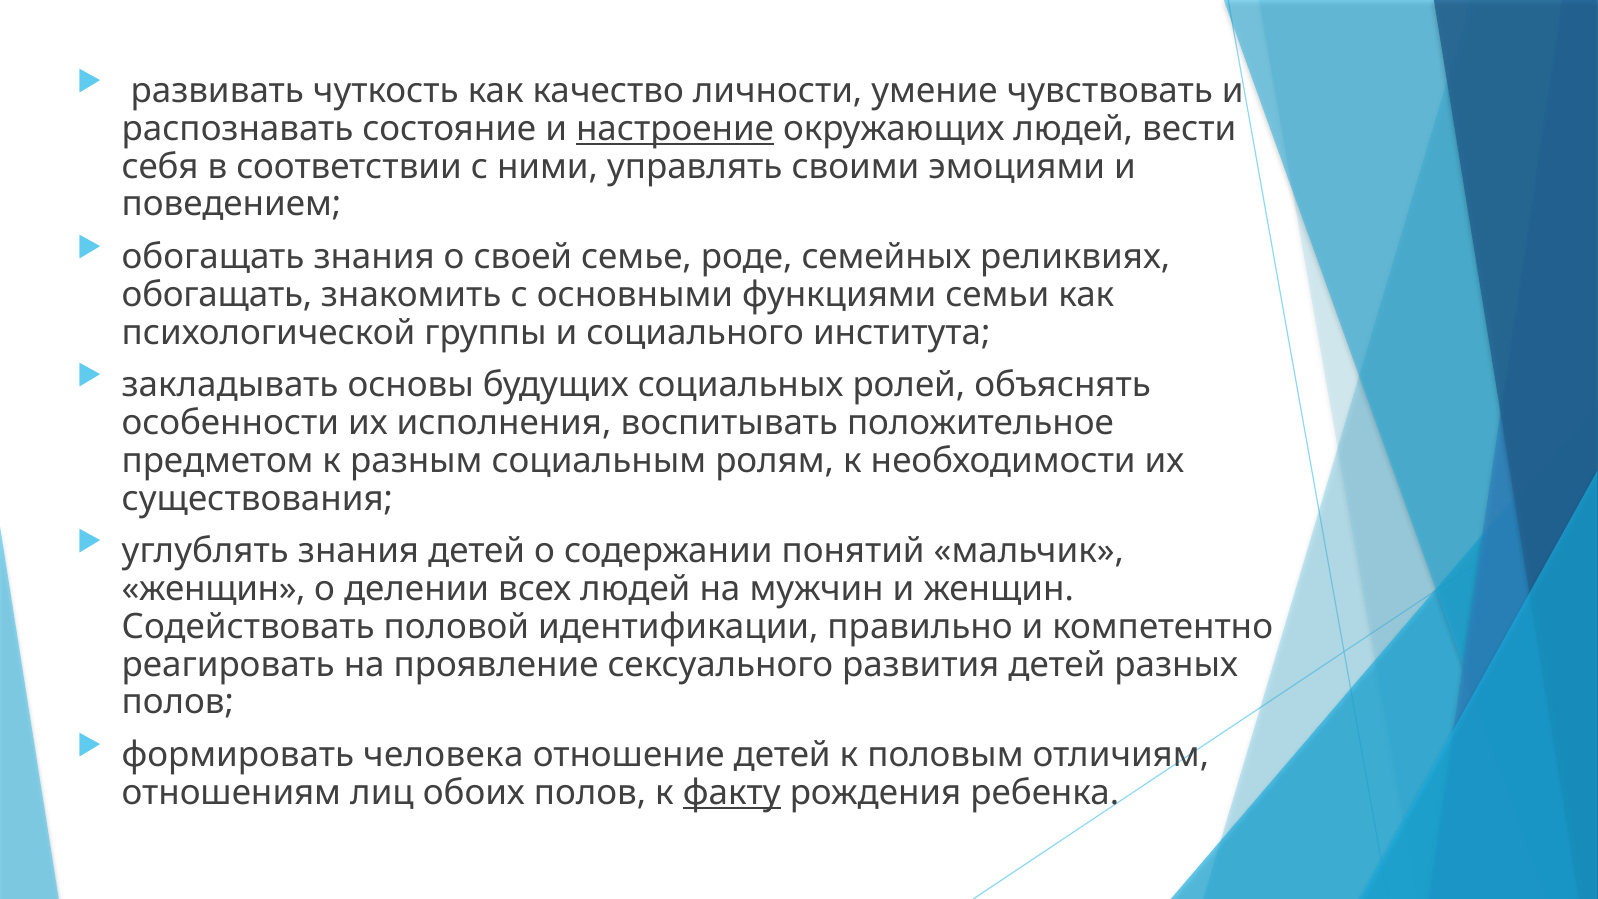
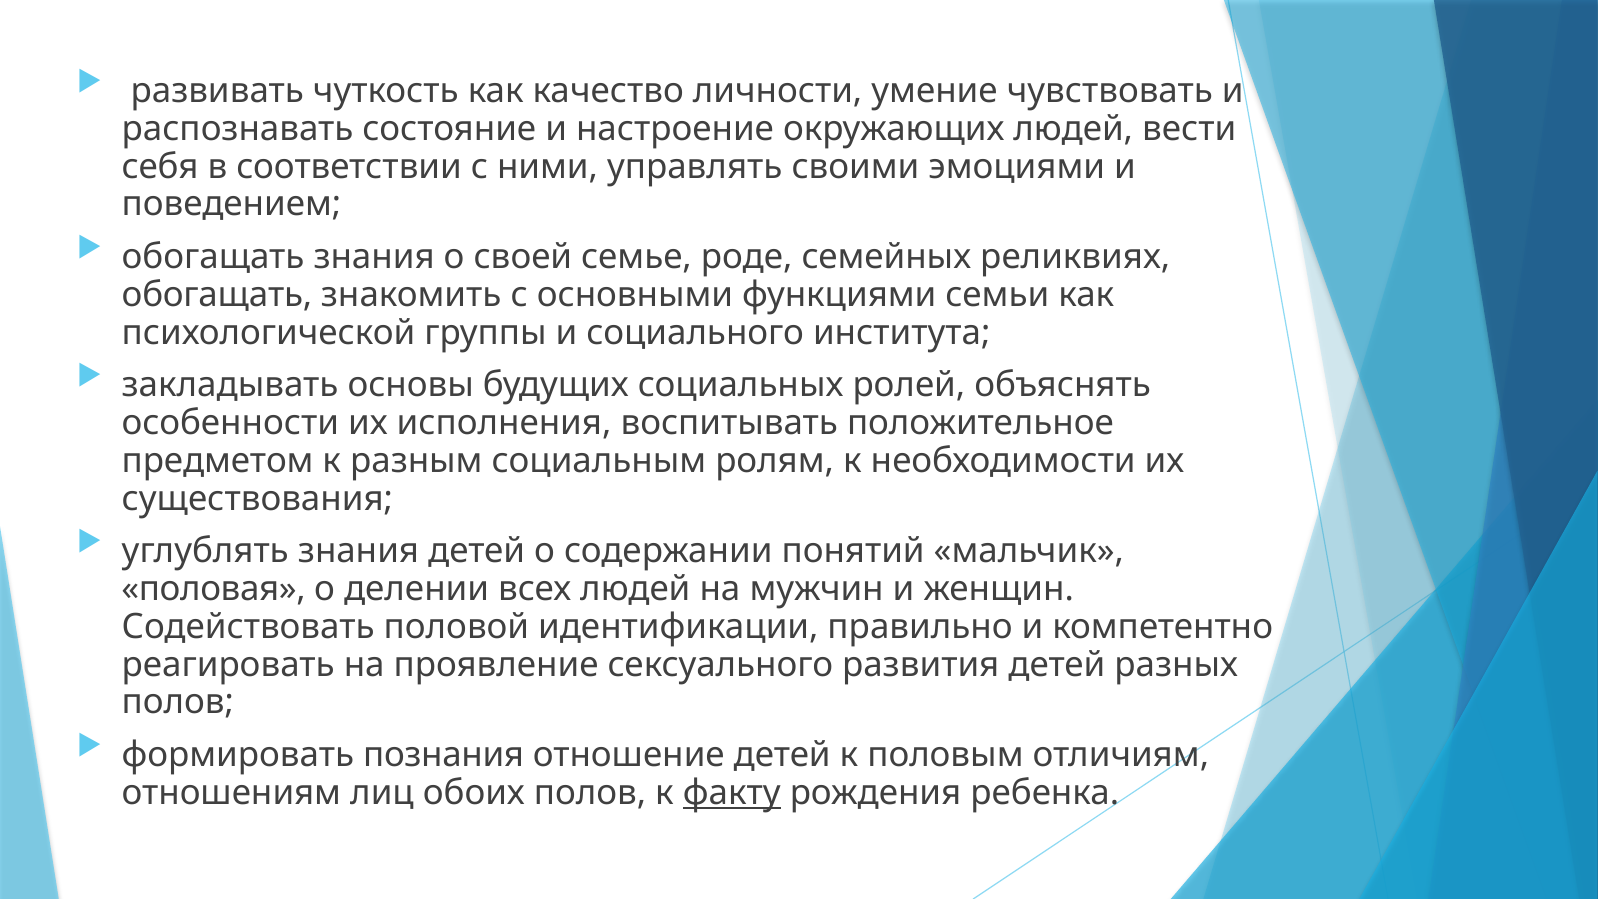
настроение underline: present -> none (675, 129)
женщин: женщин -> половая (214, 589)
человека: человека -> познания (444, 755)
